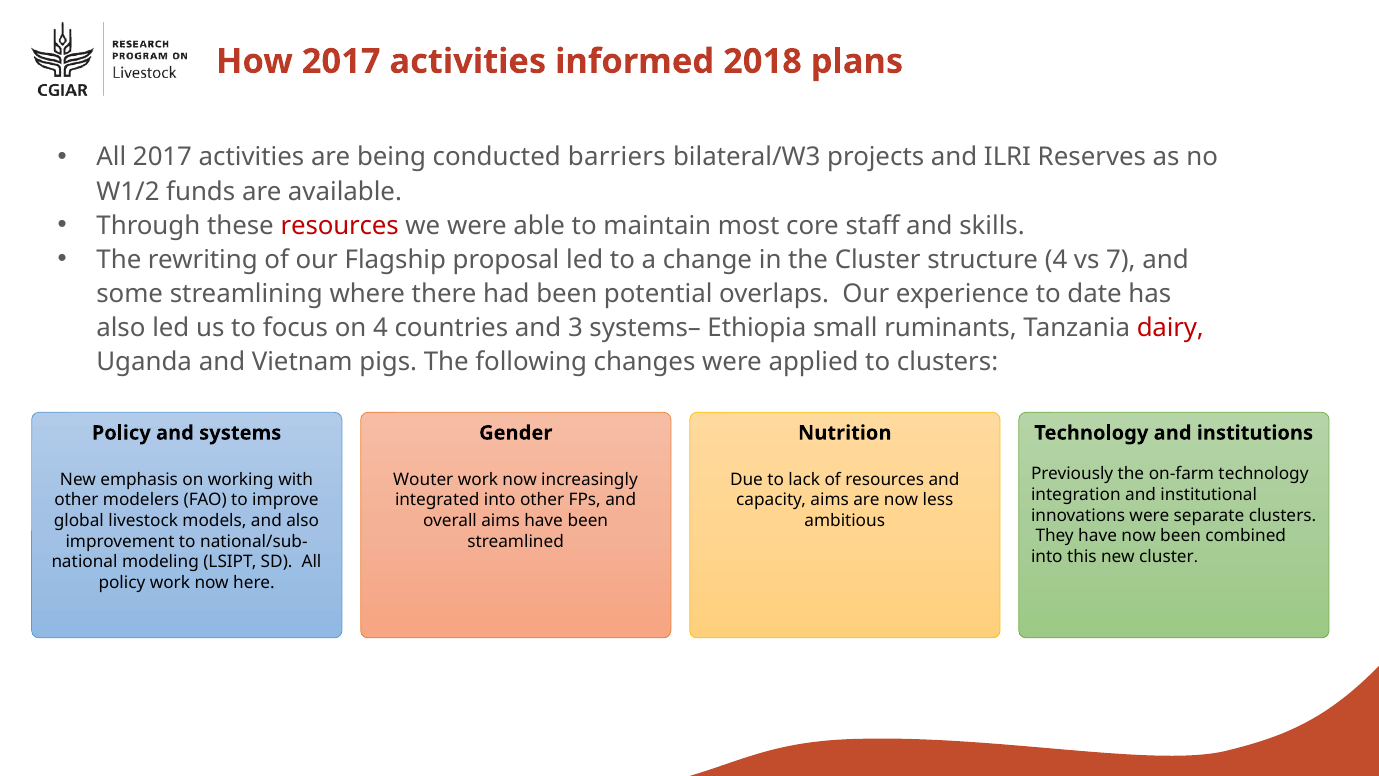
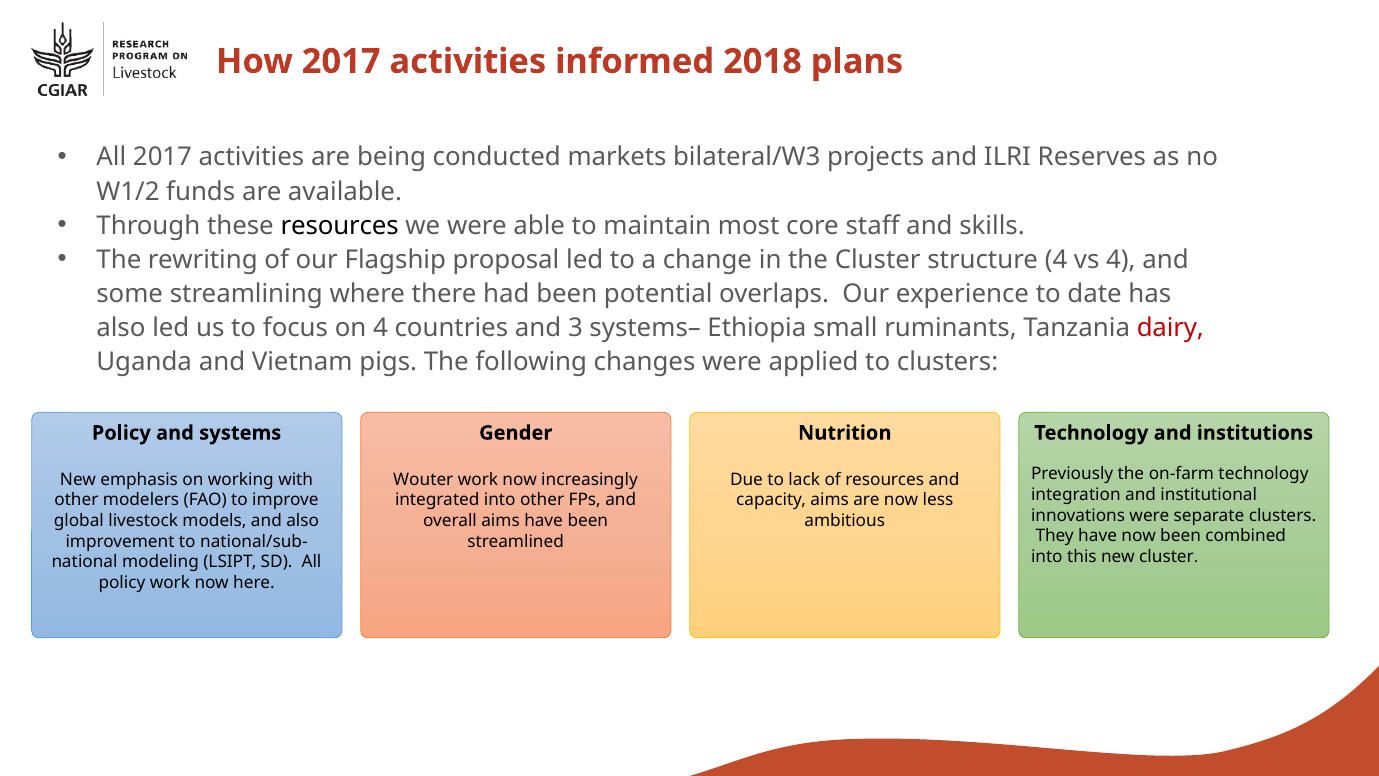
barriers: barriers -> markets (617, 157)
resources colour: red -> black (340, 226)
vs 7: 7 -> 4 (1121, 260)
